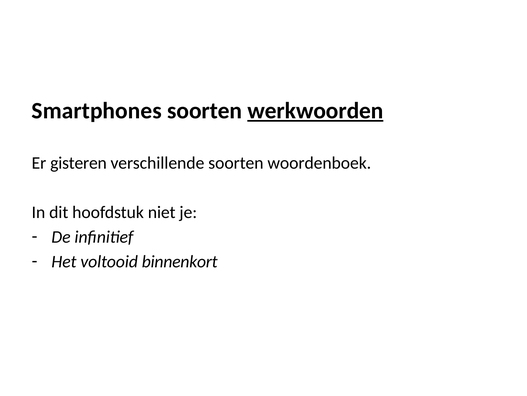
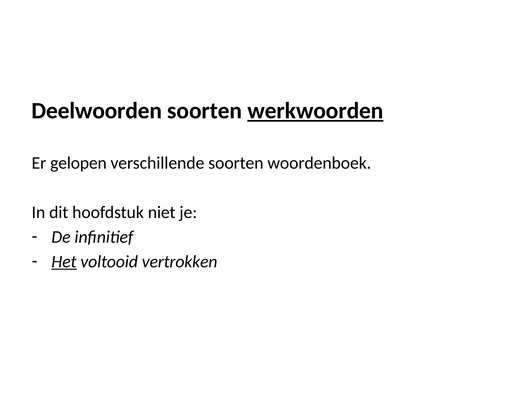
Smartphones: Smartphones -> Deelwoorden (97, 111)
gisteren: gisteren -> gelopen (78, 163)
Het underline: none -> present (64, 261)
binnenkort: binnenkort -> vertrokken (180, 261)
